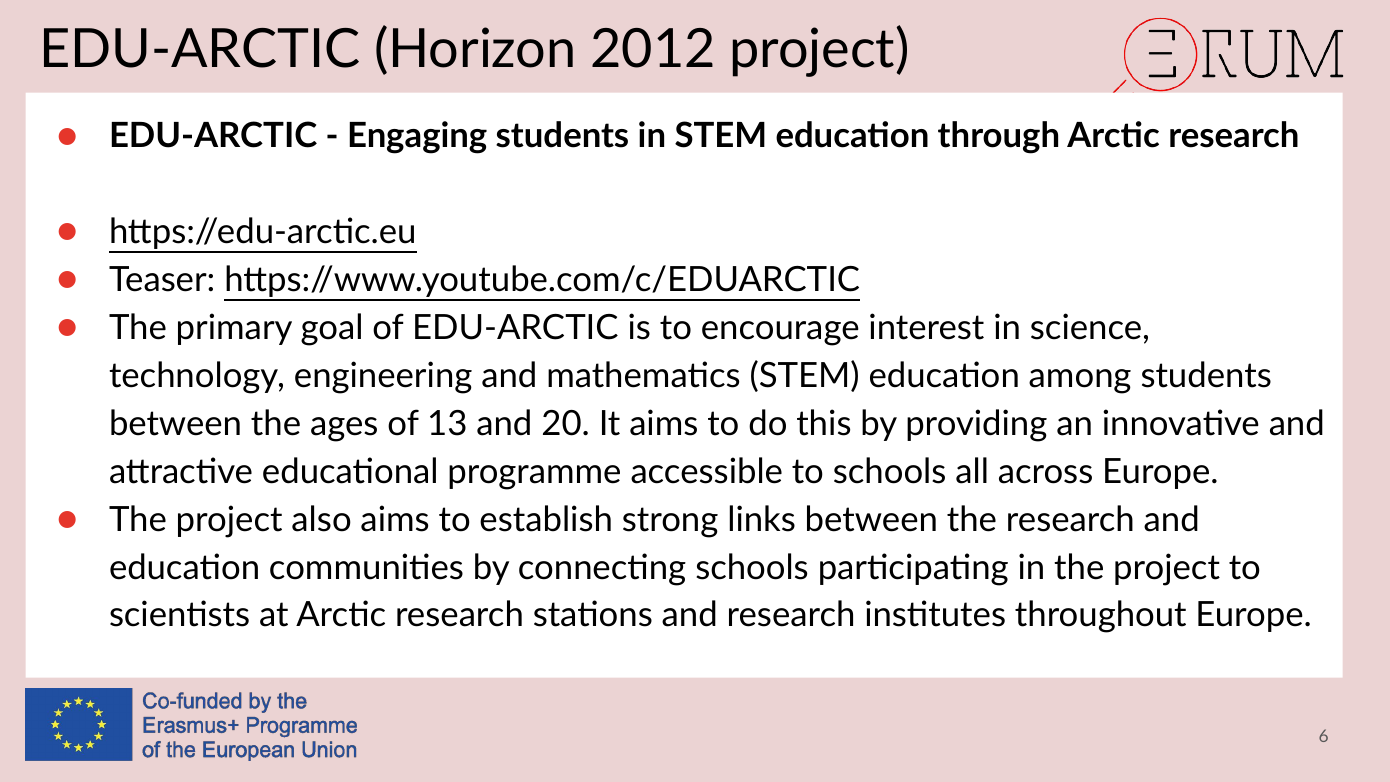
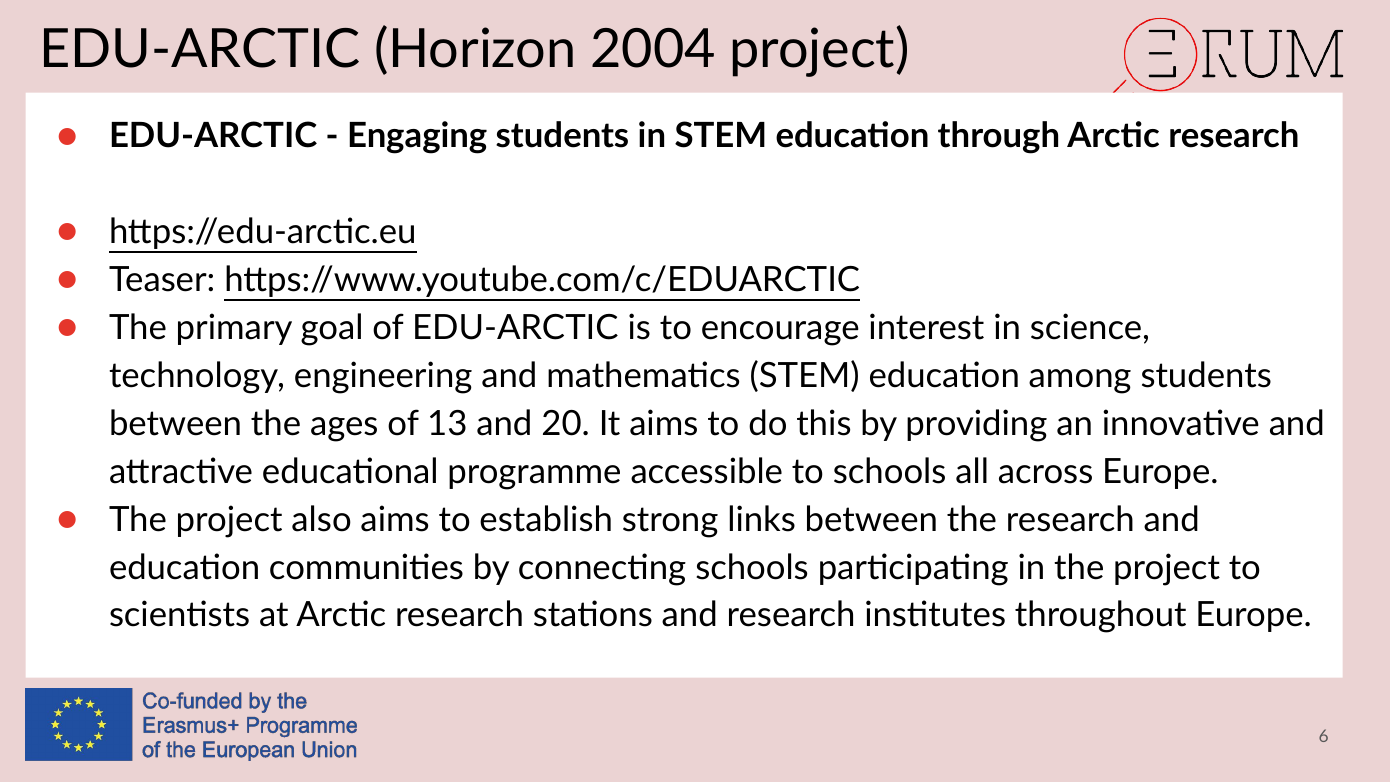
2012: 2012 -> 2004 (653, 50)
